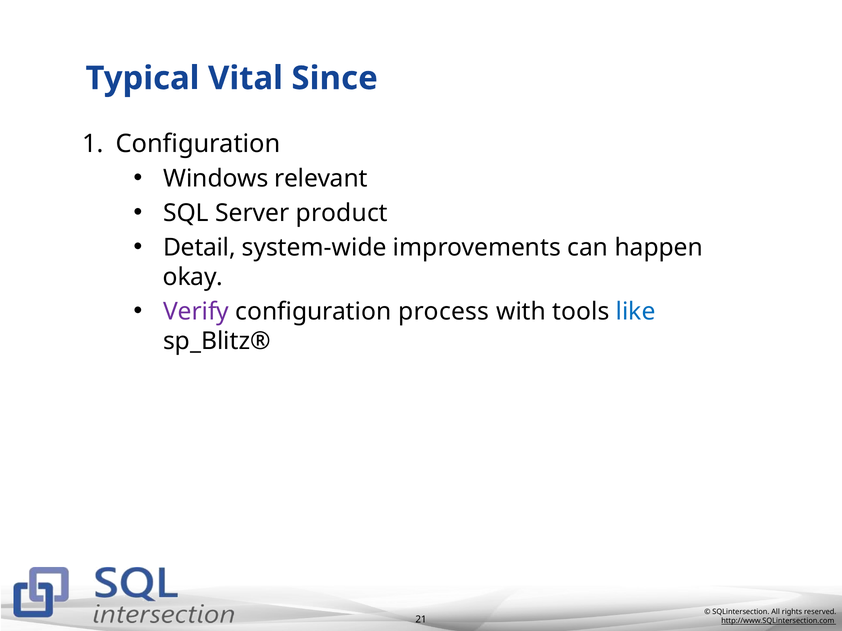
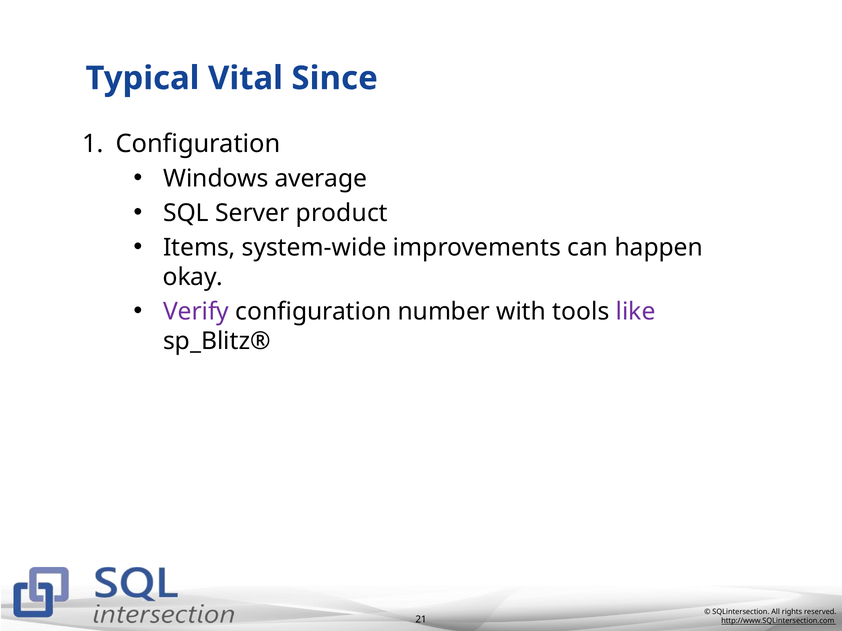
relevant: relevant -> average (321, 179)
Detail: Detail -> Items (199, 248)
process: process -> number (444, 312)
like colour: blue -> purple (636, 312)
